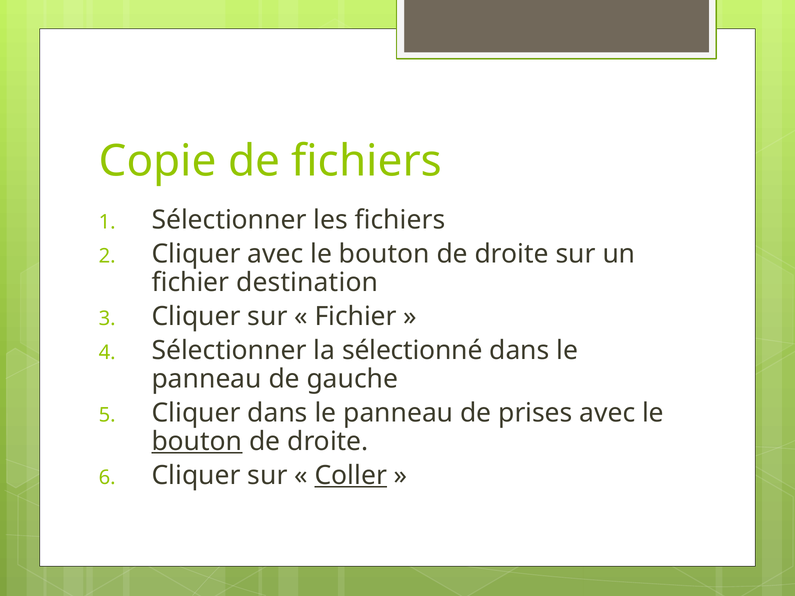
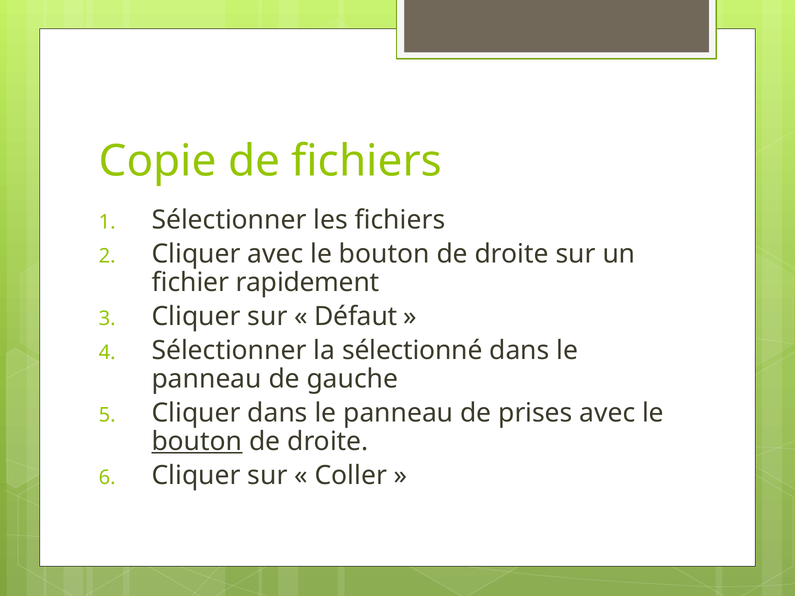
destination: destination -> rapidement (307, 283)
Fichier: Fichier -> Défaut (356, 317)
Coller underline: present -> none (351, 475)
